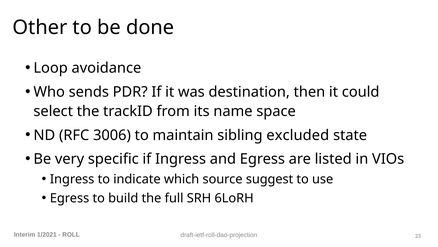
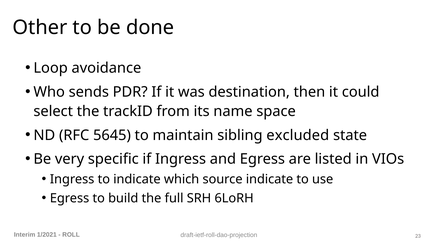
3006: 3006 -> 5645 (112, 135)
source suggest: suggest -> indicate (270, 179)
